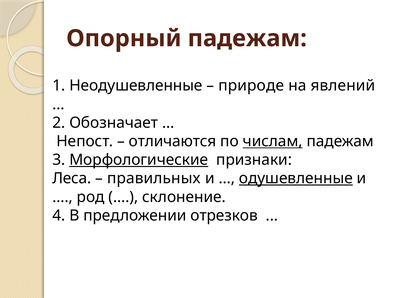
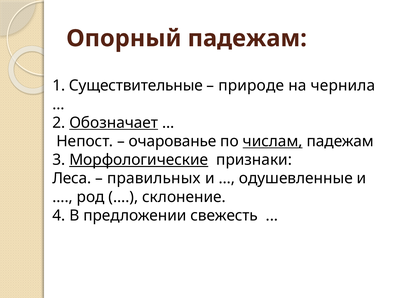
Неодушевленные: Неодушевленные -> Существительные (136, 86)
явлений: явлений -> чернила (343, 86)
Обозначает underline: none -> present (114, 123)
отличаются: отличаются -> очарованье (173, 141)
одушевленные underline: present -> none (296, 178)
отрезков: отрезков -> свежесть (224, 215)
